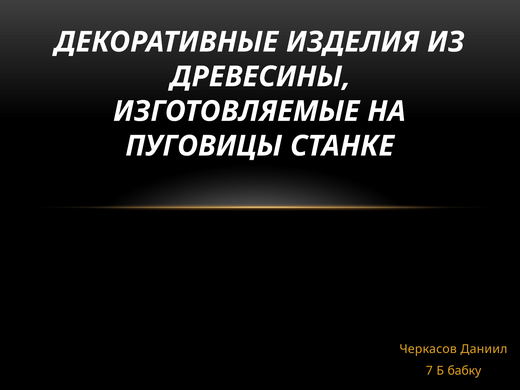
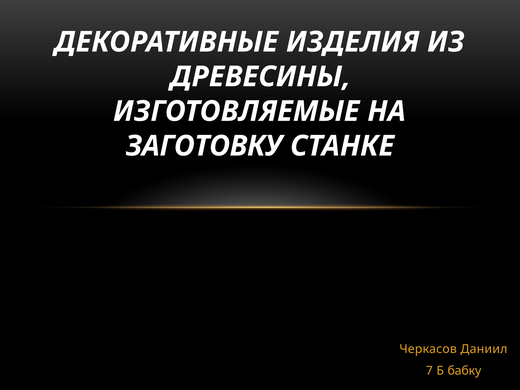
ПУГОВИЦЫ: ПУГОВИЦЫ -> ЗАГОТОВКУ (204, 146)
